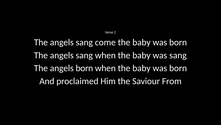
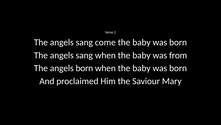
was sang: sang -> from (178, 55)
From: From -> Mary (172, 81)
